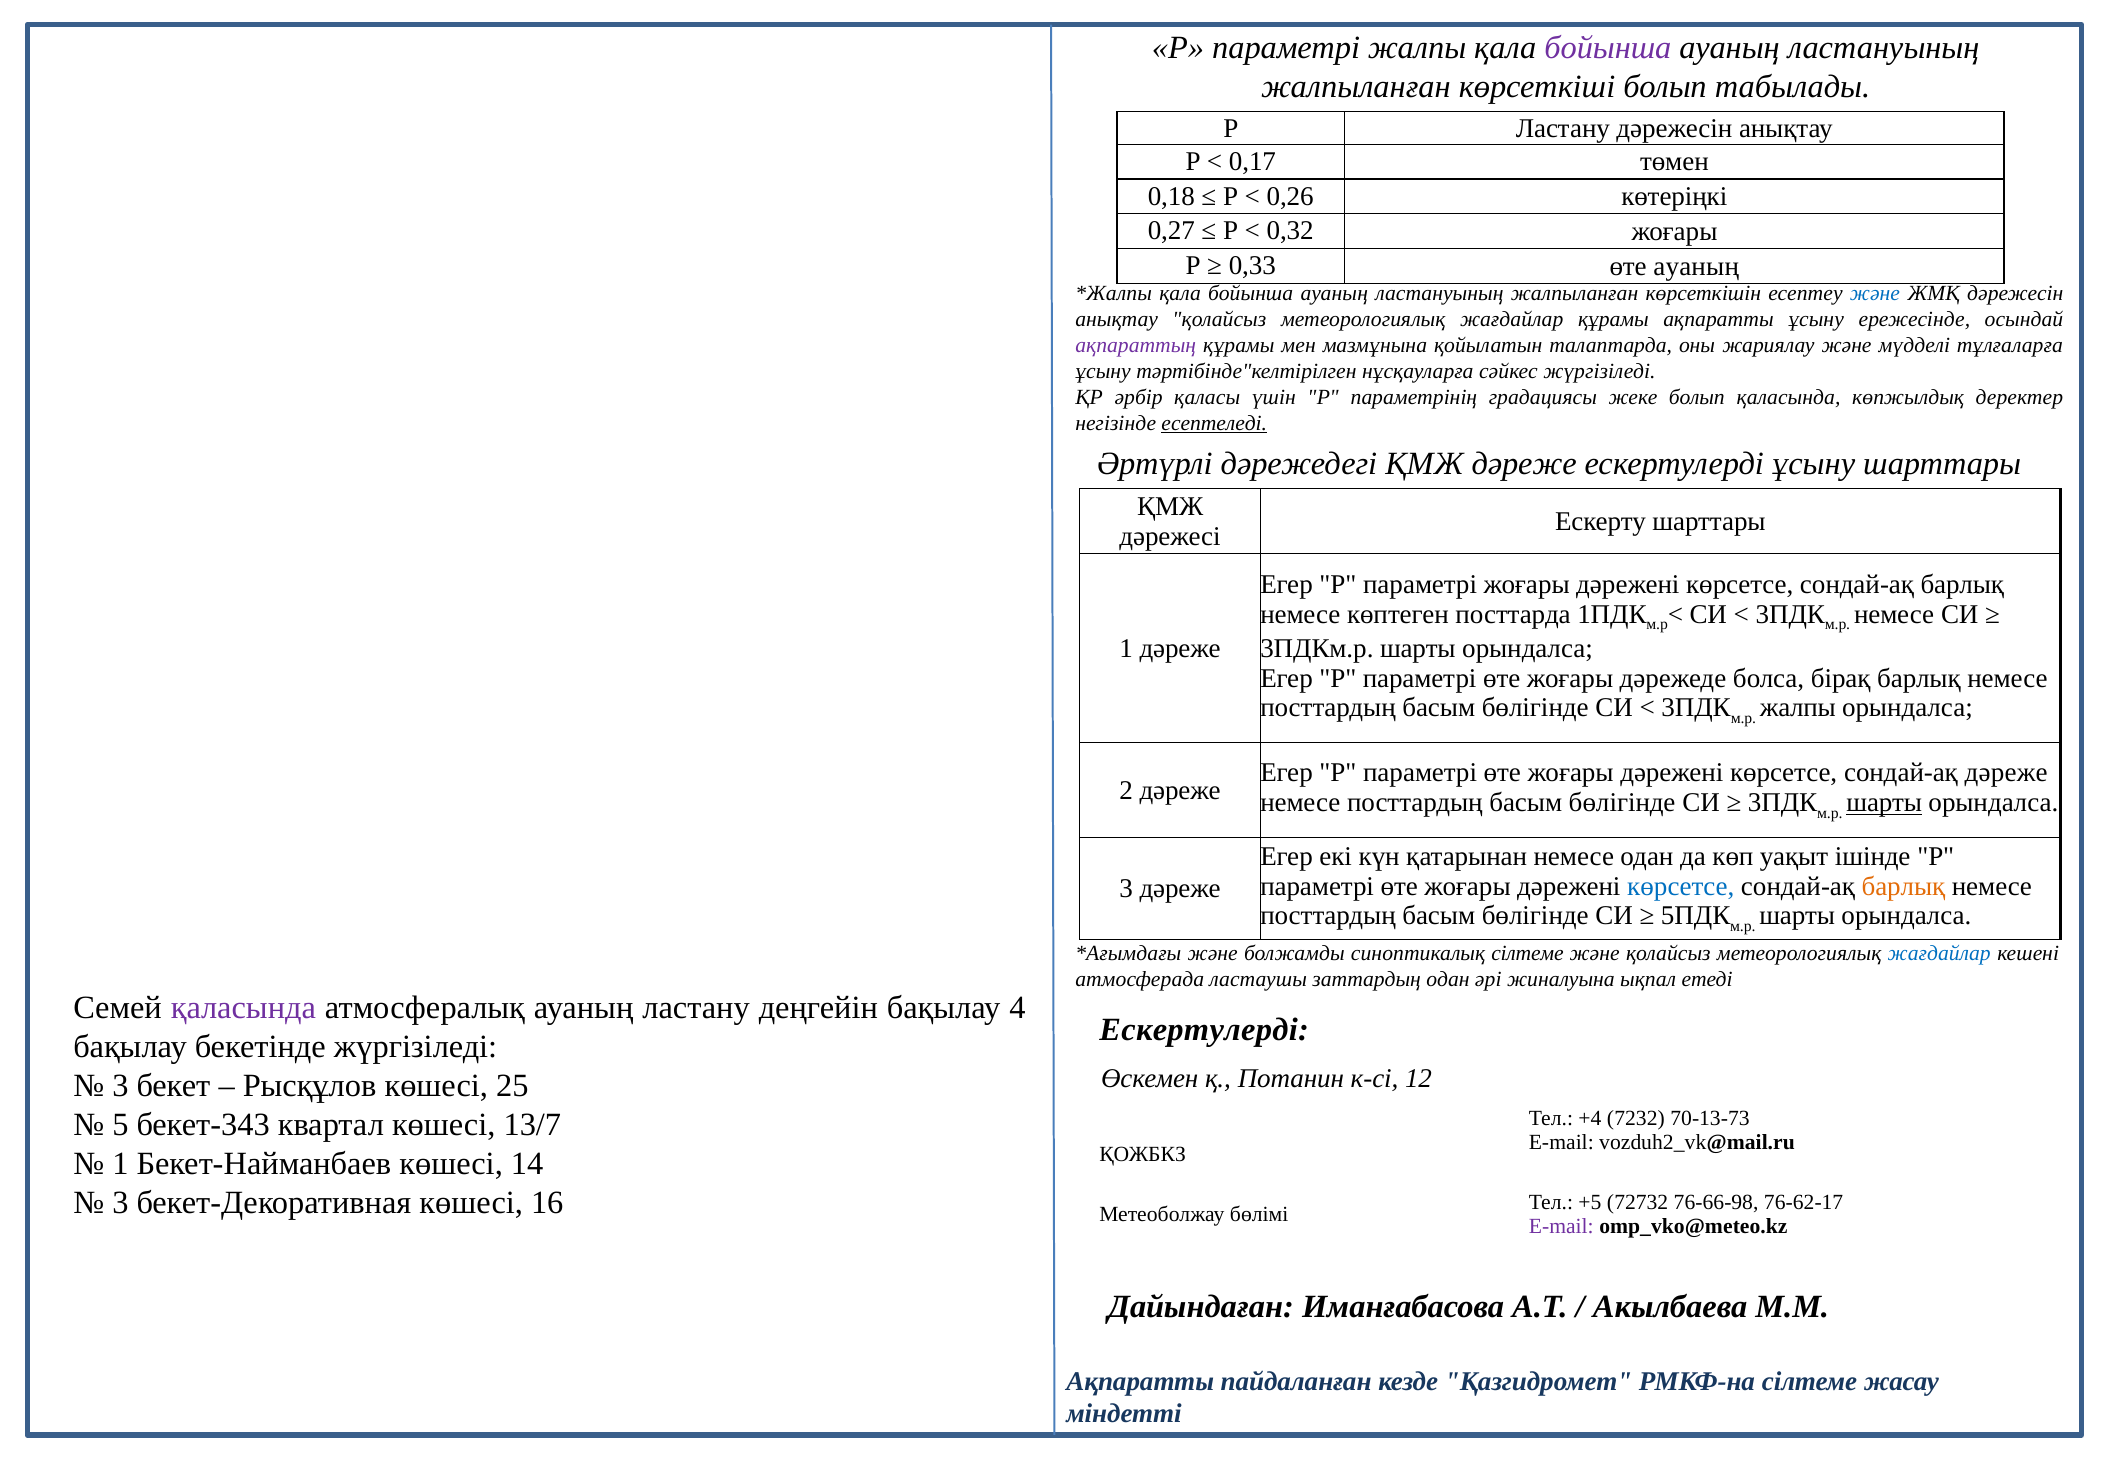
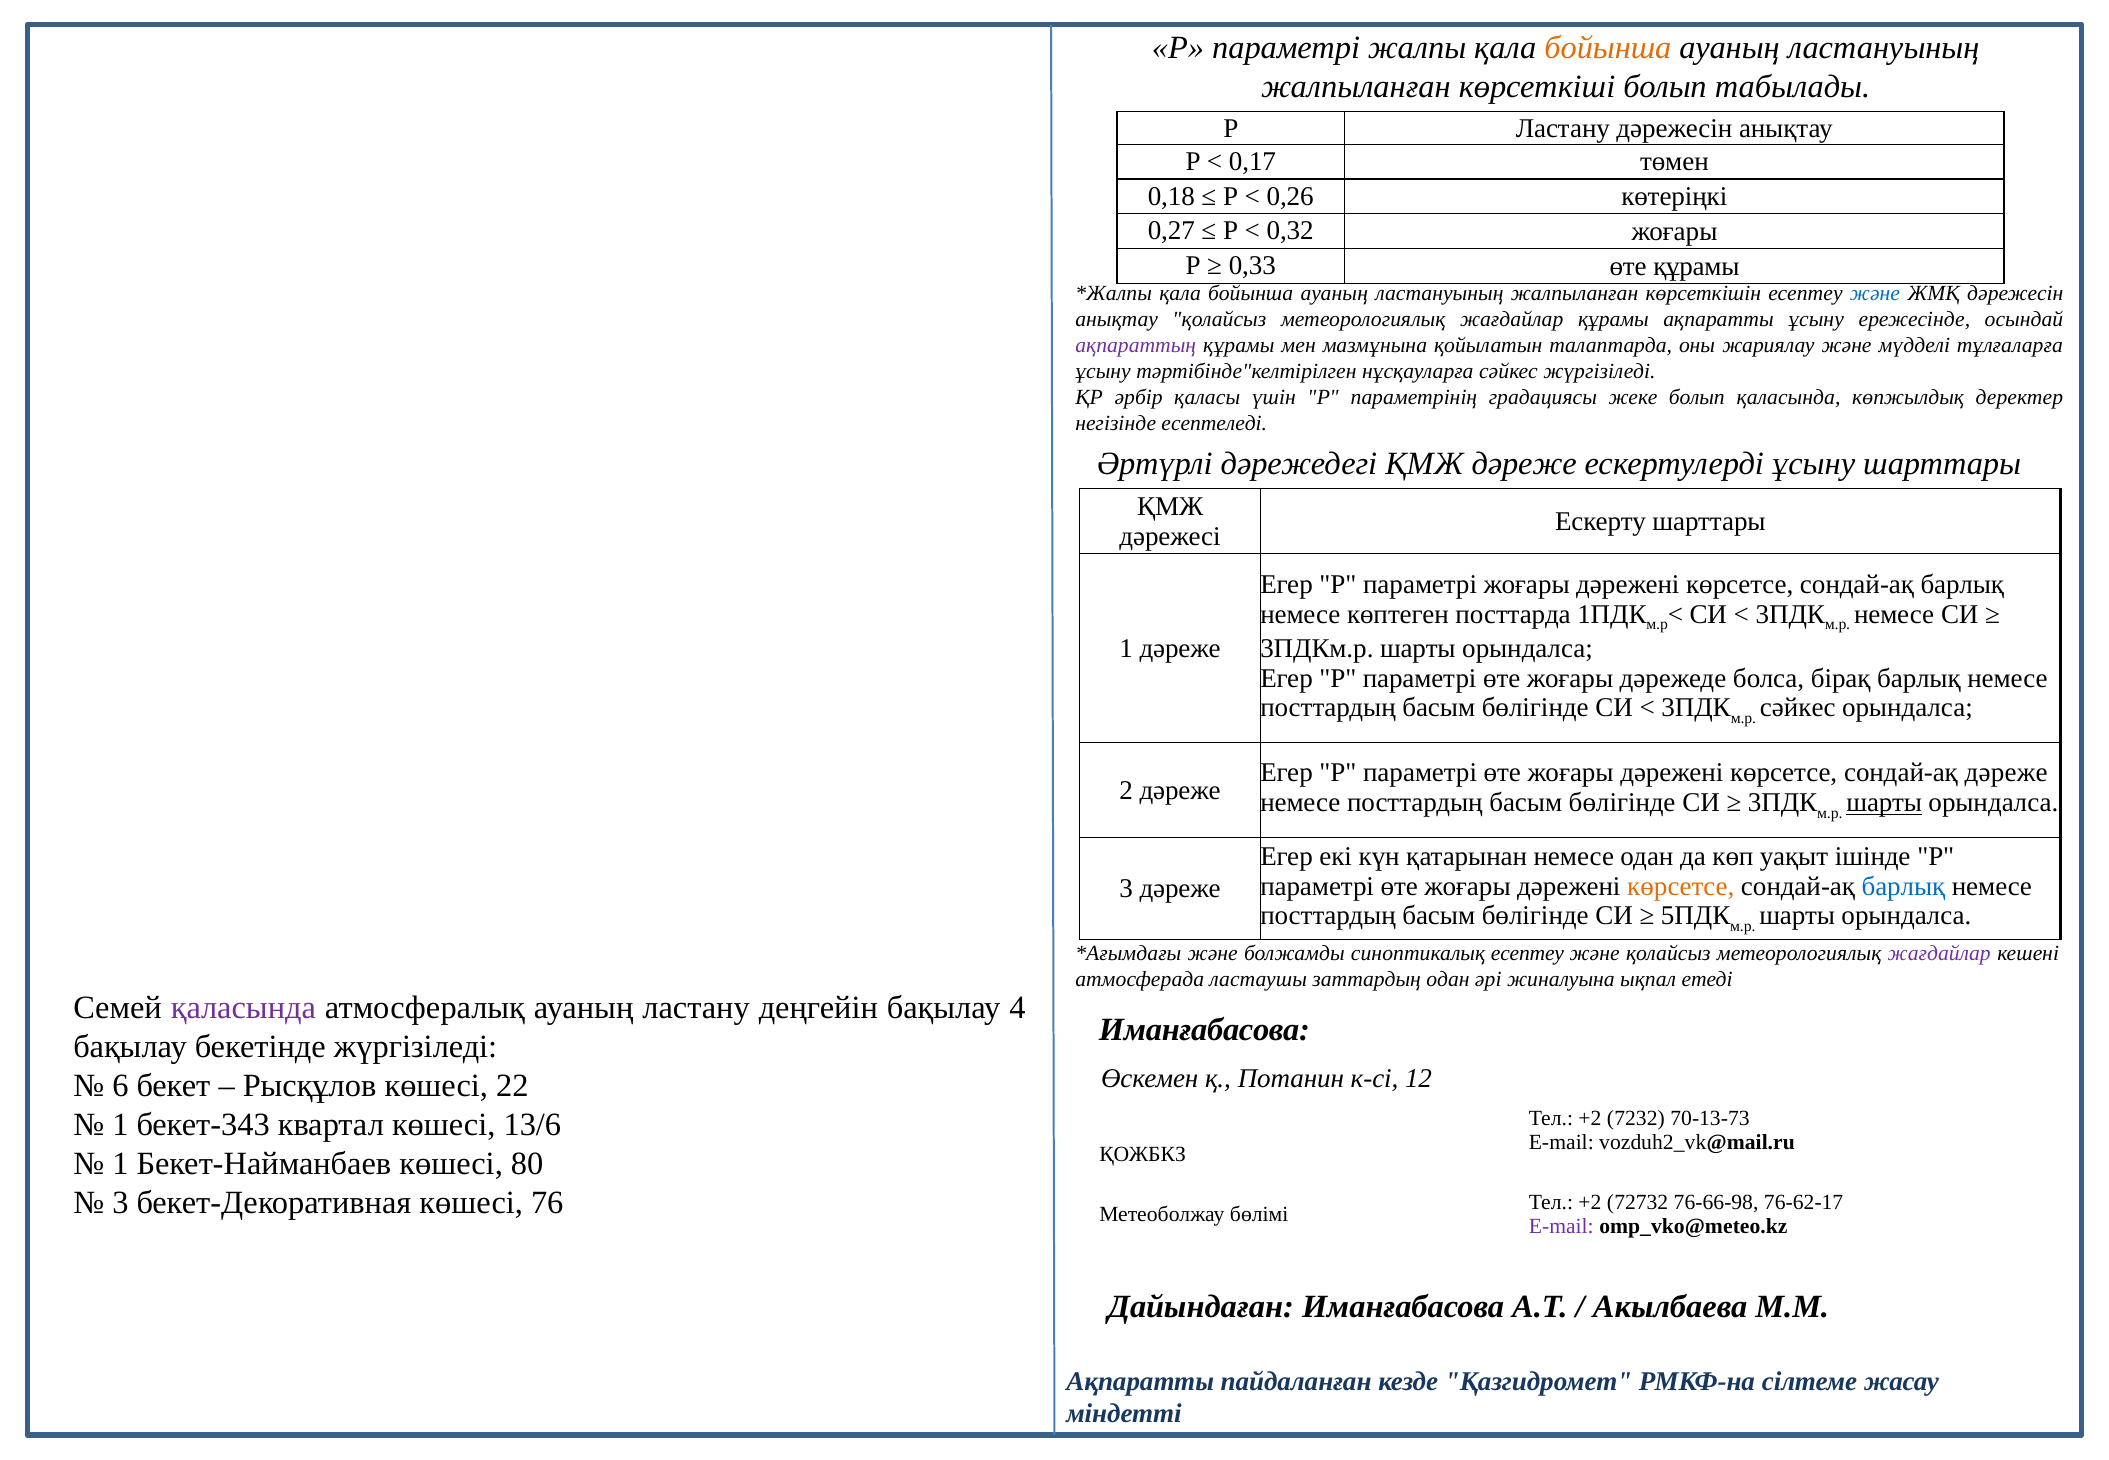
бойынша colour: purple -> orange (1608, 48)
өте ауаның: ауаның -> құрамы (1696, 266)
есептеледі underline: present -> none (1214, 423)
жалпы: жалпы -> сәйкес (1798, 708)
көрсетсе colour: blue -> orange (1681, 886)
барлық colour: orange -> blue (1903, 886)
синоптикалық сілтеме: сілтеме -> есептеу (1527, 953)
жағдайлар colour: blue -> purple (1939, 953)
Ескертулерді: Ескертулерді -> Иманғабасова (1204, 1030)
3: 3 -> 6 (120, 1086)
25: 25 -> 22 (512, 1086)
+4: +4 -> +2 (1590, 1118)
5: 5 -> 1 (120, 1125)
13/7: 13/7 -> 13/6 (532, 1125)
14: 14 -> 80 (527, 1164)
16: 16 -> 76 (547, 1203)
+5: +5 -> +2 (1590, 1203)
